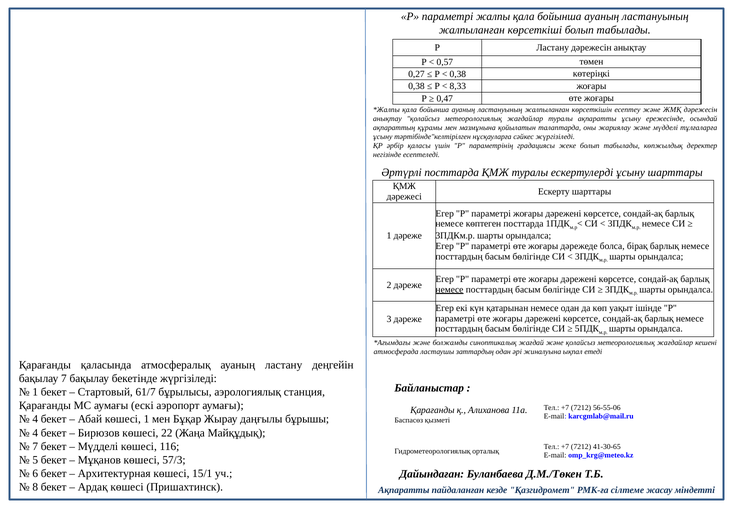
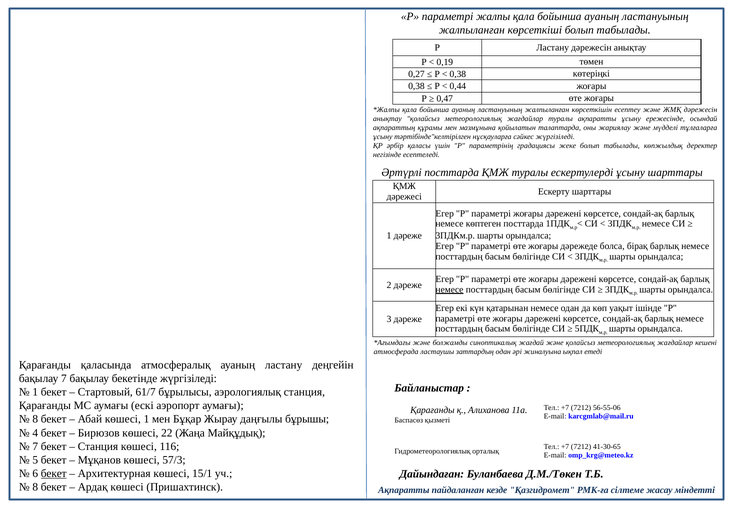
0,57: 0,57 -> 0,19 (445, 62)
8,33: 8,33 -> 0,44 (458, 86)
4: 4 -> 8 (35, 419)
Мүдделі: Мүдделі -> Станция (98, 446)
бекет underline: none -> present (54, 473)
